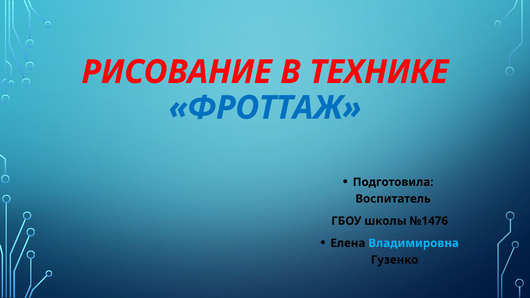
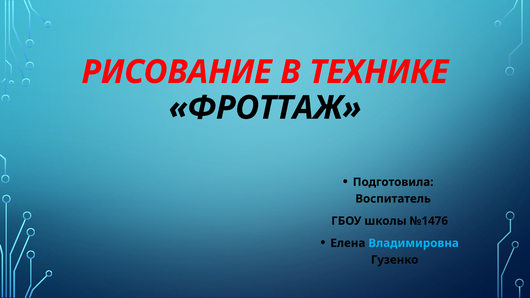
ФРОТТАЖ colour: blue -> black (265, 108)
